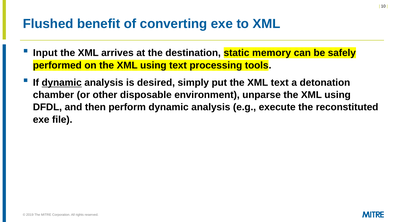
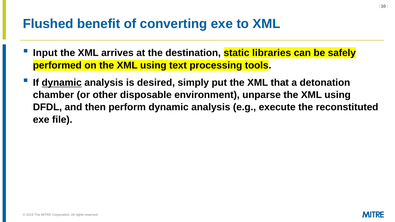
memory: memory -> libraries (272, 53)
XML text: text -> that (280, 83)
